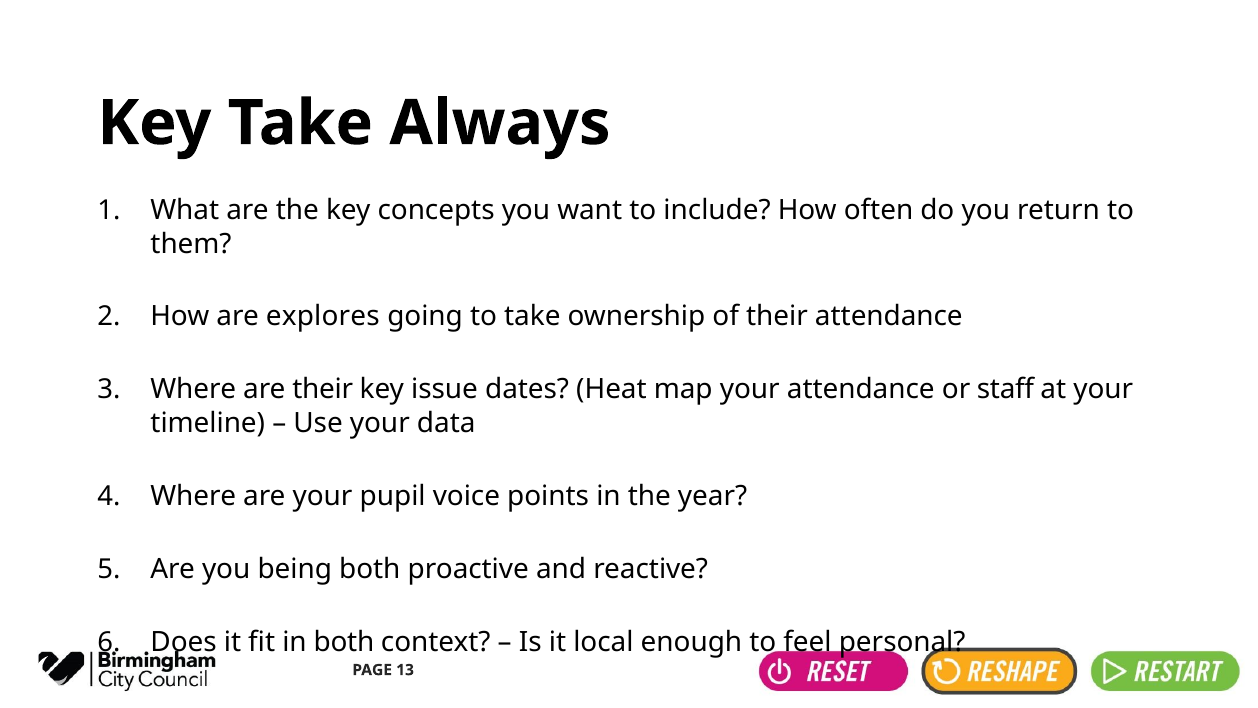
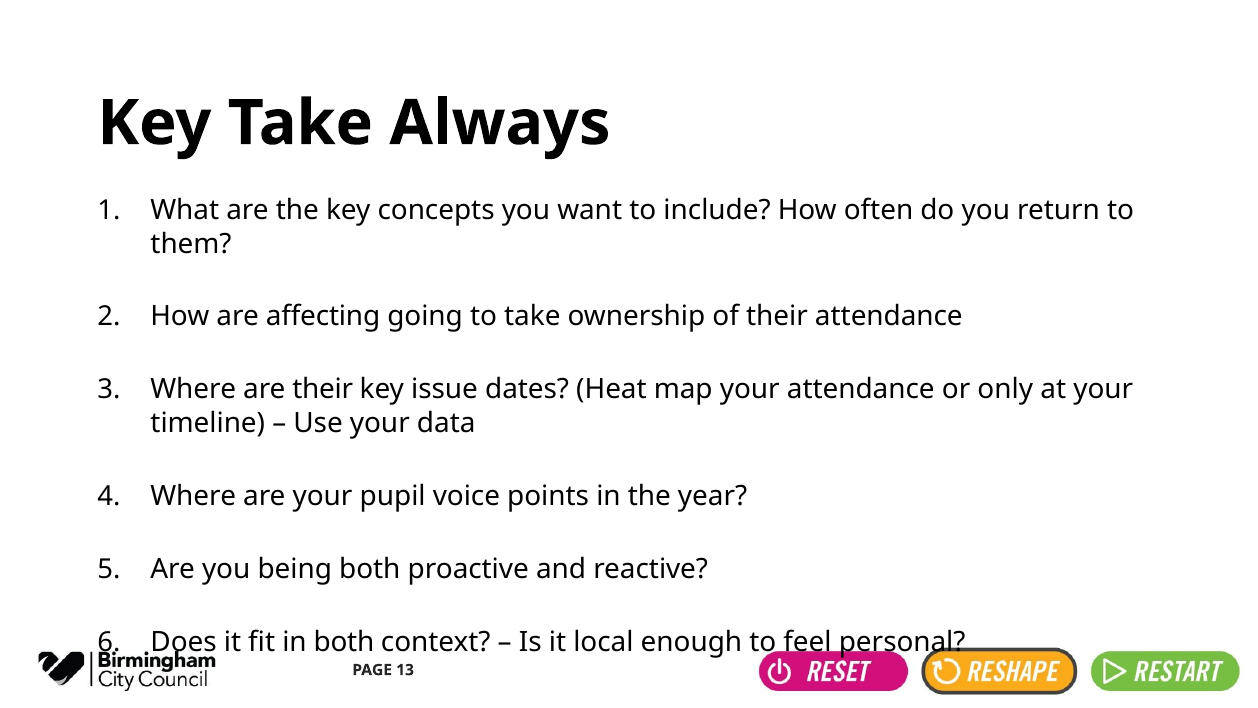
explores: explores -> affecting (323, 317)
staff: staff -> only (1005, 389)
